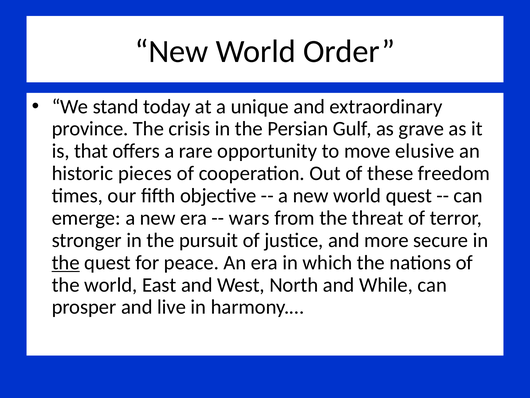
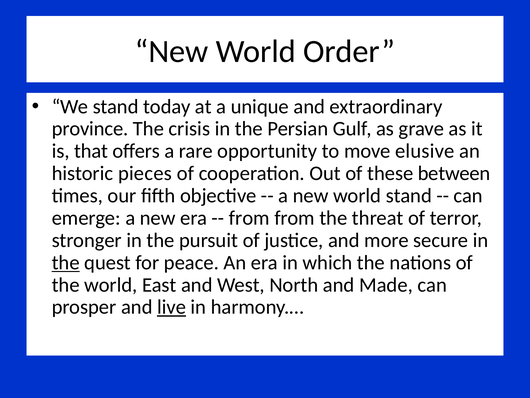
freedom: freedom -> between (454, 173)
world quest: quest -> stand (409, 195)
wars: wars -> from (249, 218)
While: While -> Made (386, 285)
live underline: none -> present (172, 307)
